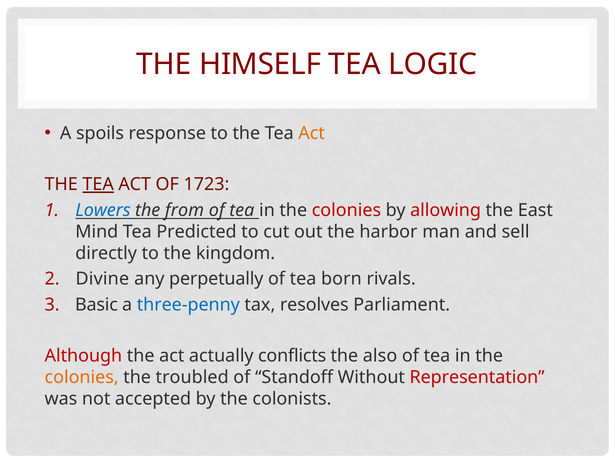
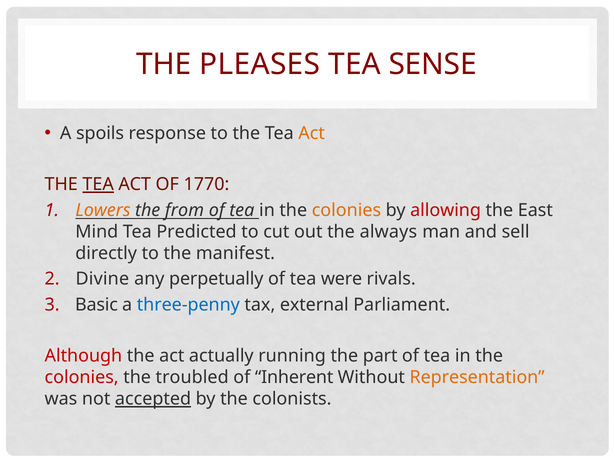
HIMSELF: HIMSELF -> PLEASES (260, 64)
LOGIC: LOGIC -> SENSE (433, 64)
1723: 1723 -> 1770 (206, 184)
Lowers colour: blue -> orange (103, 210)
colonies colour: red -> orange (346, 210)
harbor: harbor -> always (388, 231)
kingdom: kingdom -> manifest (235, 253)
born: born -> were (342, 278)
resolves: resolves -> external (314, 304)
conflicts: conflicts -> running (292, 355)
also: also -> part (380, 355)
colonies colour: orange -> red (82, 377)
Standoff: Standoff -> Inherent (294, 377)
Representation colour: red -> orange (477, 377)
accepted underline: none -> present (153, 398)
